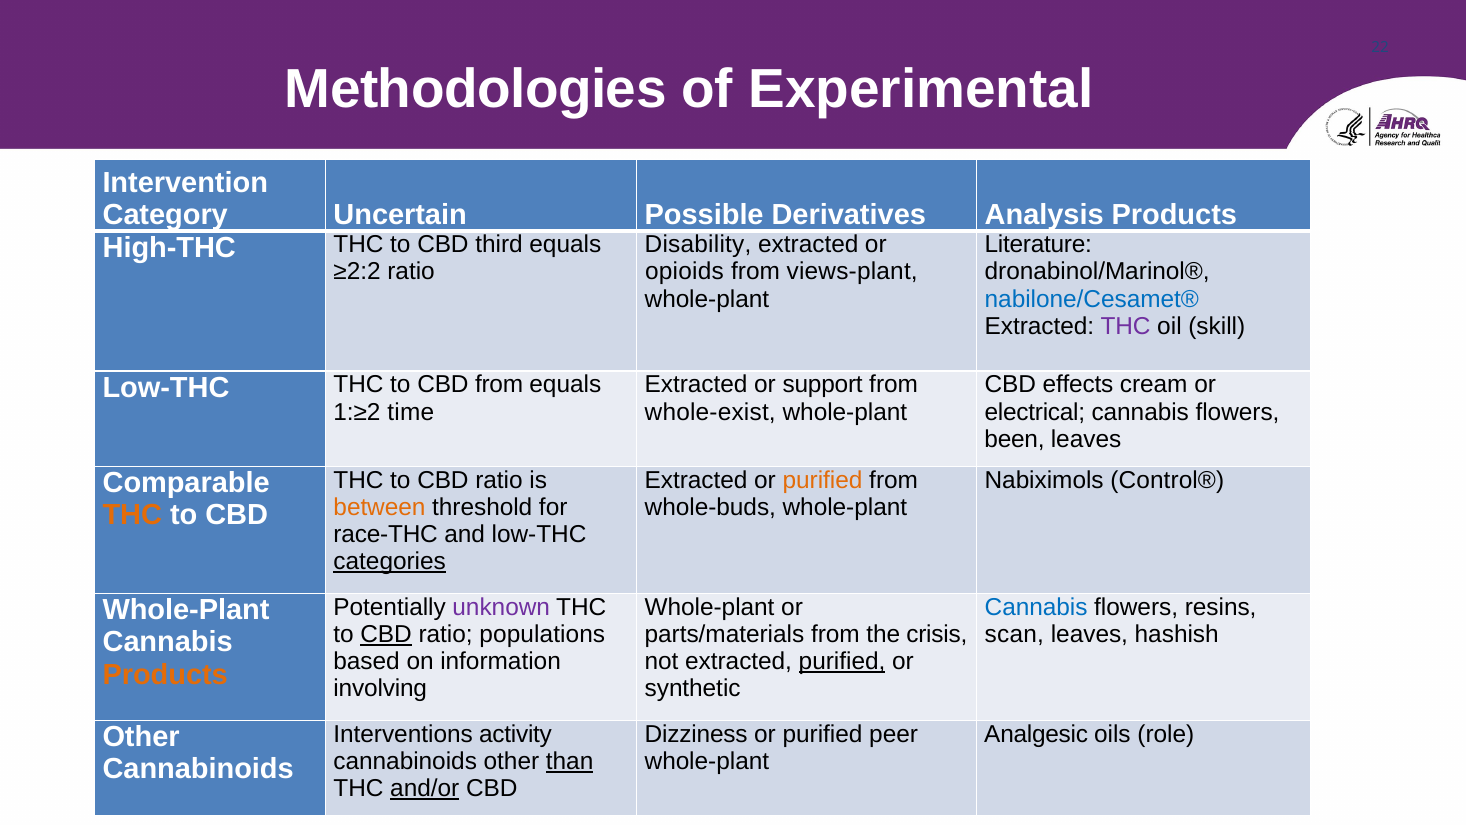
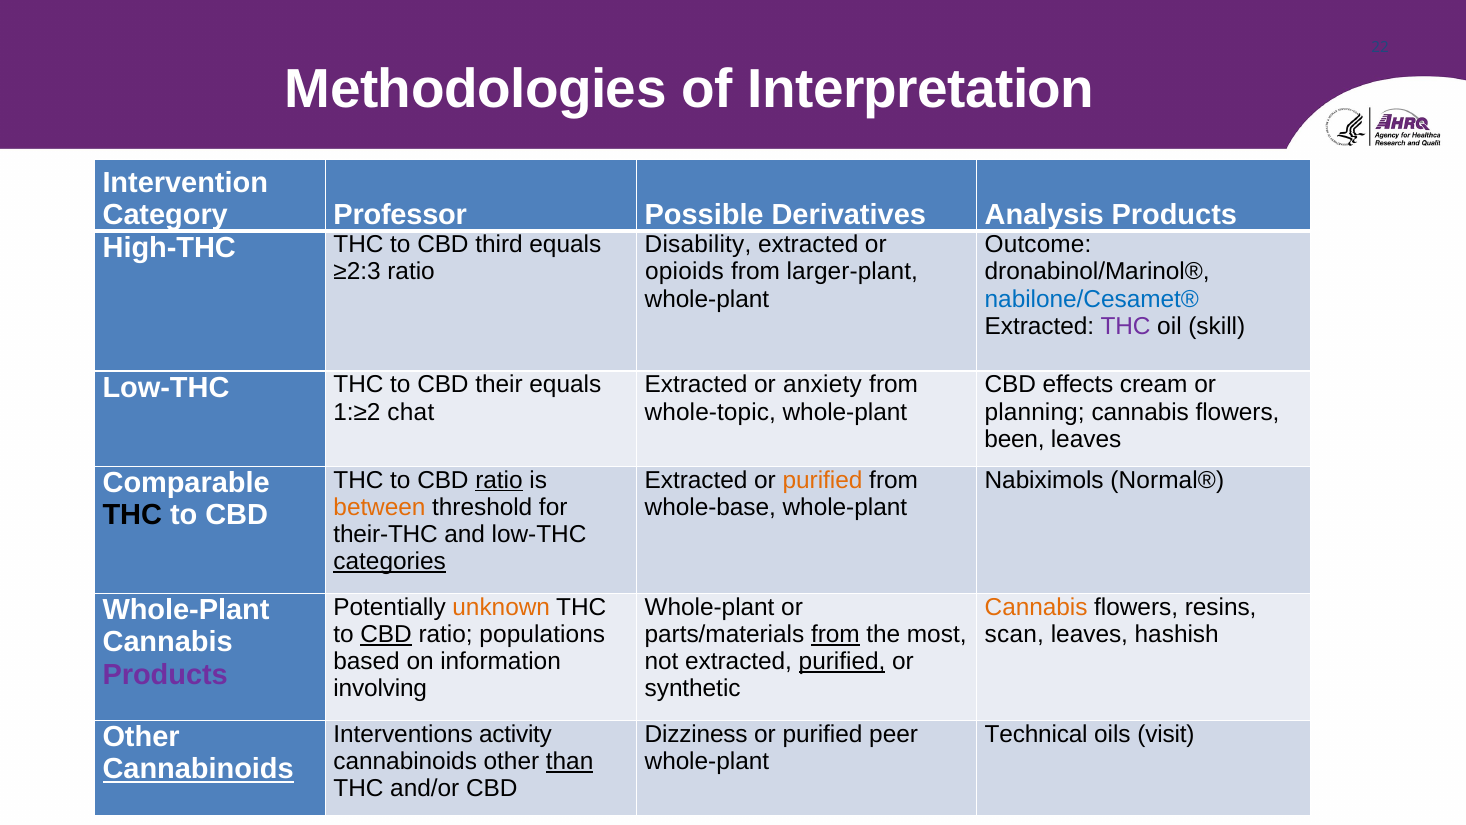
Experimental: Experimental -> Interpretation (921, 90)
Uncertain: Uncertain -> Professor (400, 215)
Literature: Literature -> Outcome (1038, 245)
≥2:2: ≥2:2 -> ≥2:3 (357, 272)
views-plant: views-plant -> larger-plant (852, 272)
support: support -> anxiety (822, 385)
CBD from: from -> their (499, 385)
time: time -> chat (411, 412)
whole-exist: whole-exist -> whole-topic (710, 412)
electrical: electrical -> planning (1035, 412)
ratio underline: none -> present (499, 480)
Control®: Control® -> Normal® (1167, 480)
whole-buds: whole-buds -> whole-base (710, 507)
THC colour: orange -> black (132, 515)
race-THC: race-THC -> their-THC (386, 534)
unknown colour: purple -> orange (501, 607)
Cannabis colour: blue -> orange (1036, 607)
from underline: none -> present (835, 634)
crisis: crisis -> most (937, 634)
Products colour: orange -> purple (165, 674)
Analgesic: Analgesic -> Technical (1036, 734)
role: role -> visit (1166, 734)
Cannabinoids underline: none -> present (198, 769)
and/or underline: present -> none (425, 788)
